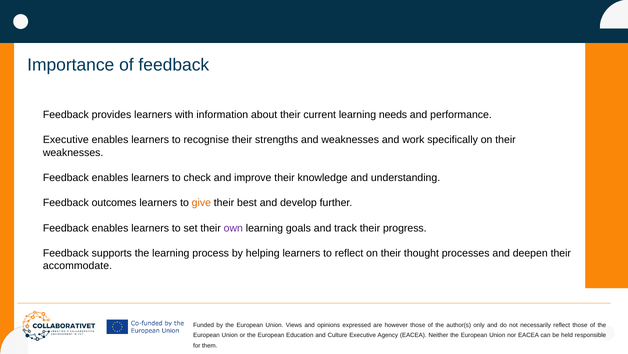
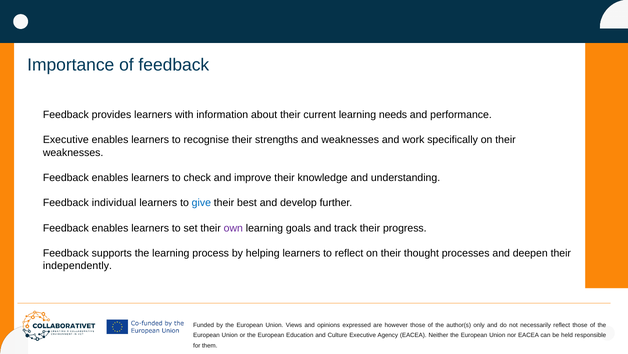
outcomes: outcomes -> individual (114, 202)
give colour: orange -> blue (201, 202)
accommodate: accommodate -> independently (77, 265)
